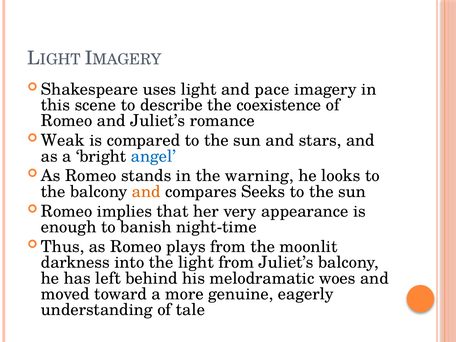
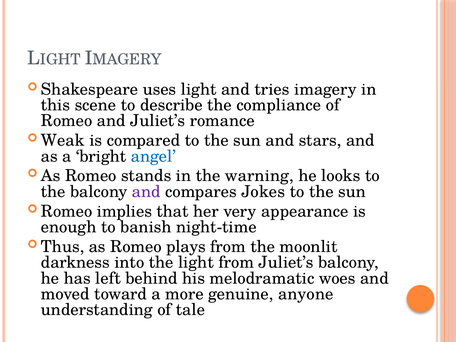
pace: pace -> tries (272, 89)
coexistence: coexistence -> compliance (279, 105)
and colour: orange -> purple (146, 192)
Seeks: Seeks -> Jokes (263, 192)
eagerly: eagerly -> anyone (306, 294)
